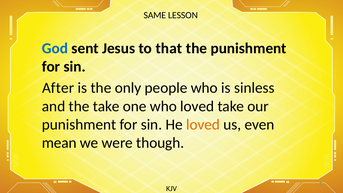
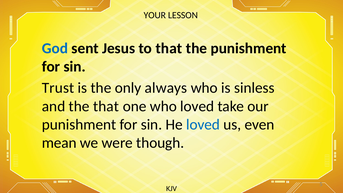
SAME: SAME -> YOUR (155, 15)
After: After -> Trust (58, 88)
people: people -> always (166, 88)
the take: take -> that (106, 106)
loved colour: orange -> blue (203, 124)
